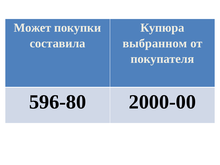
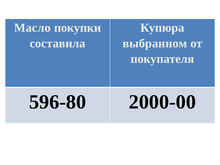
Может: Может -> Масло (32, 28)
